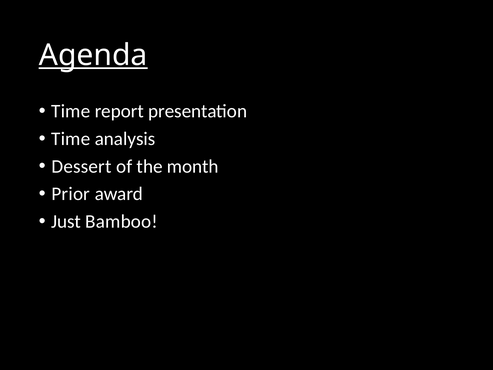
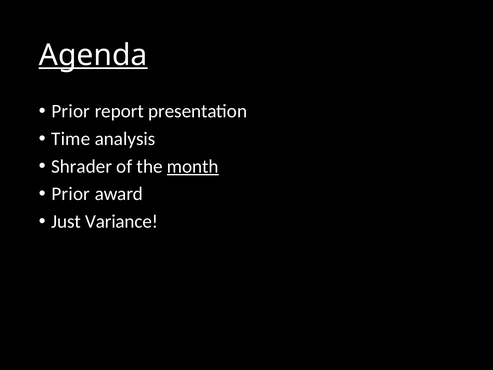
Time: Time -> Prior (71, 111)
Dessert: Dessert -> Shrader (82, 166)
month underline: none -> present (193, 166)
Bamboo: Bamboo -> Variance (122, 221)
